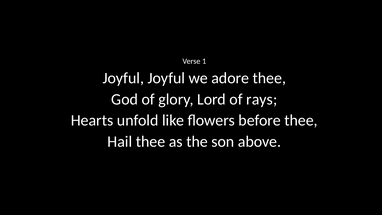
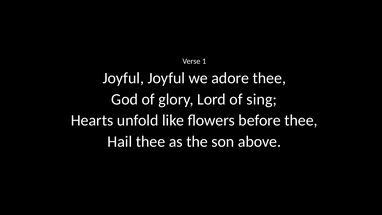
rays: rays -> sing (262, 99)
